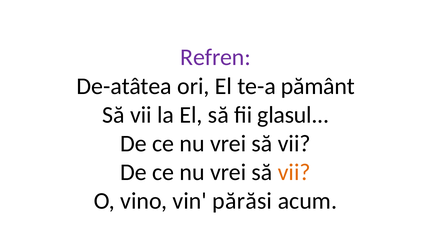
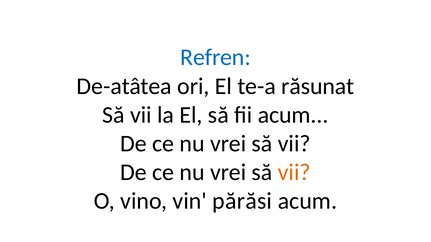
Refren colour: purple -> blue (216, 58)
pământ: pământ -> răsunat (318, 86)
fii glasul: glasul -> acum (293, 115)
